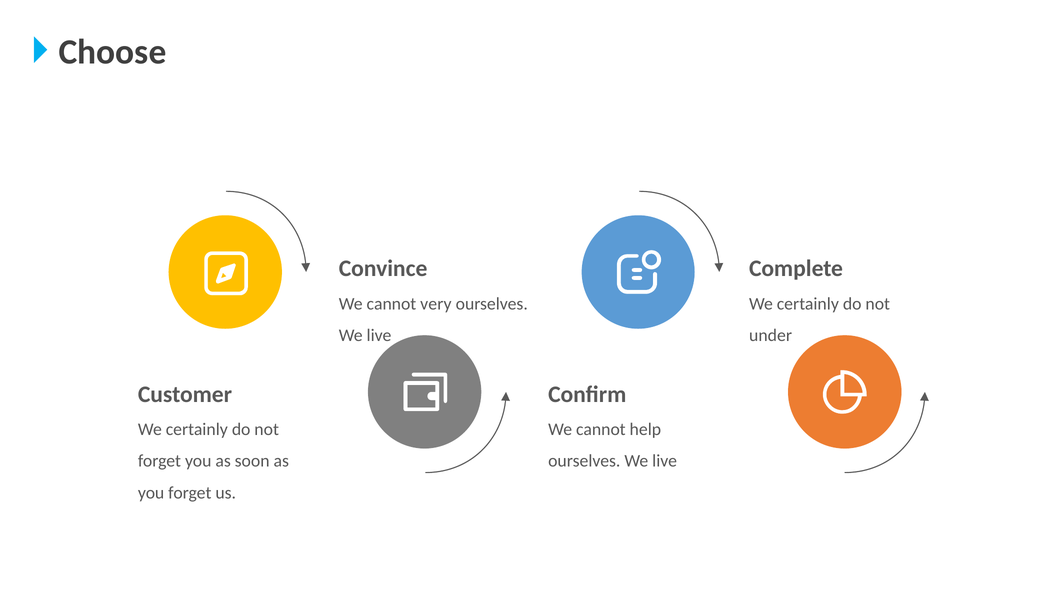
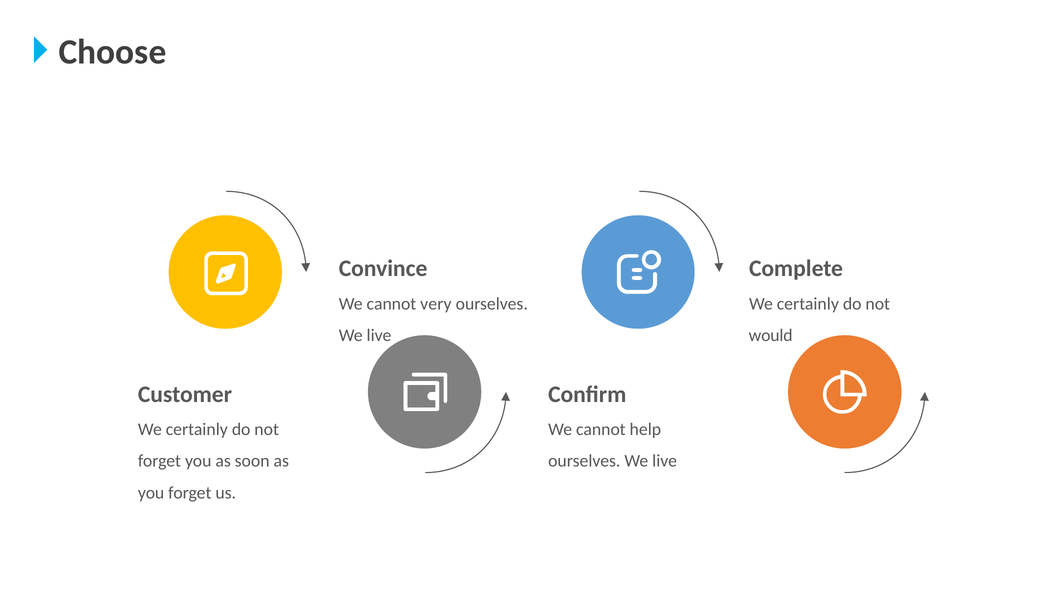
under: under -> would (771, 336)
